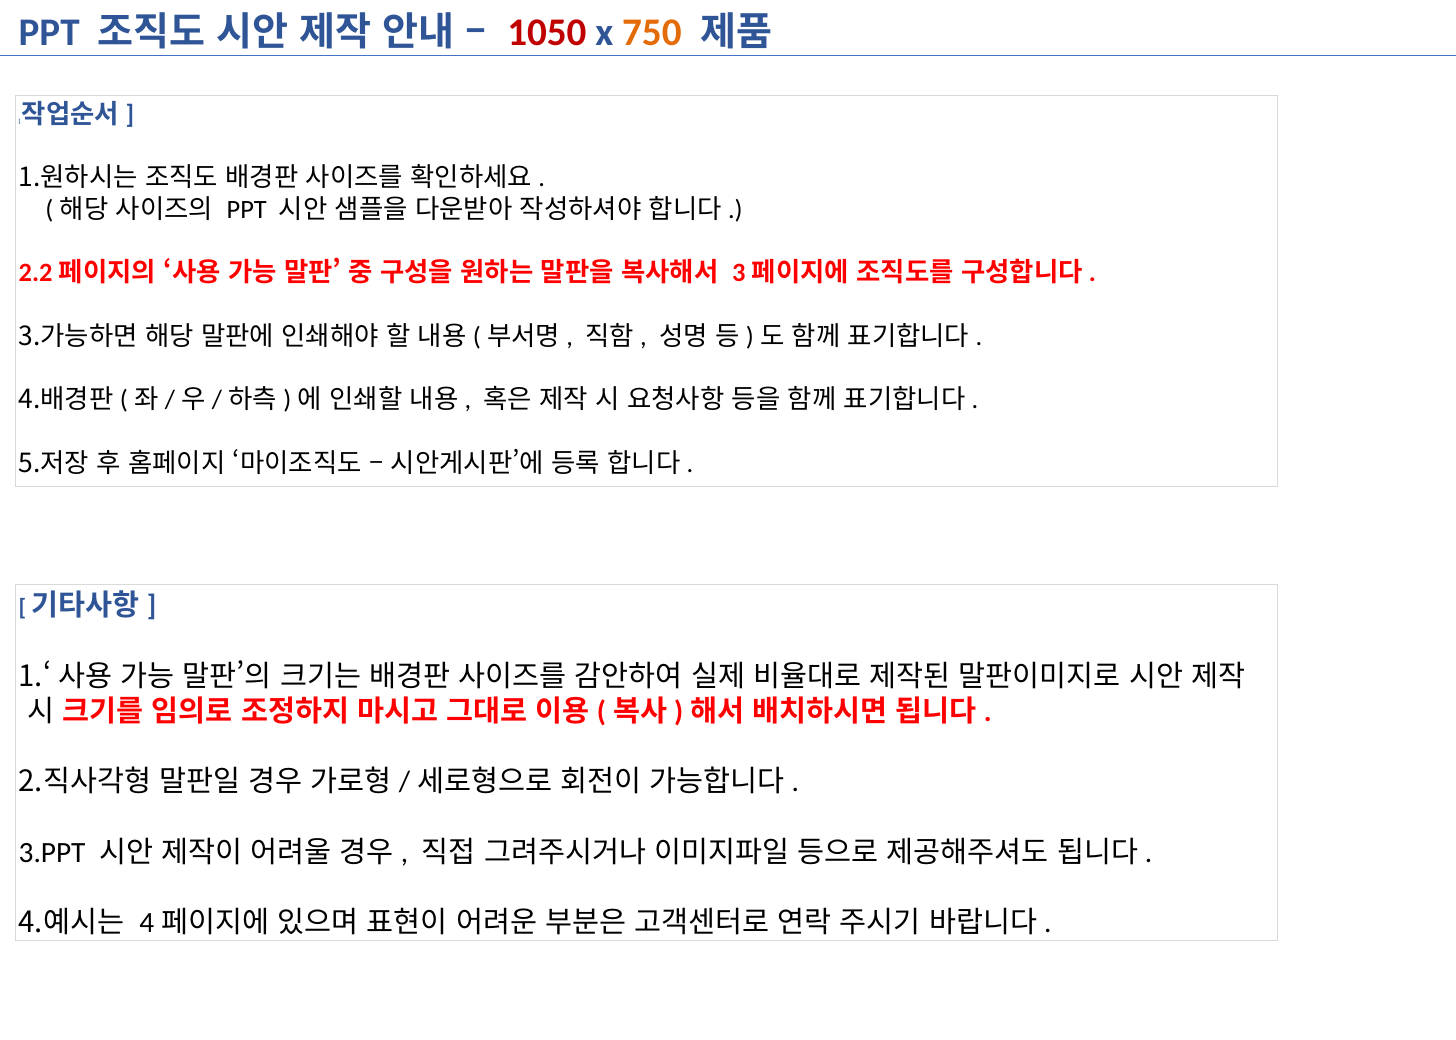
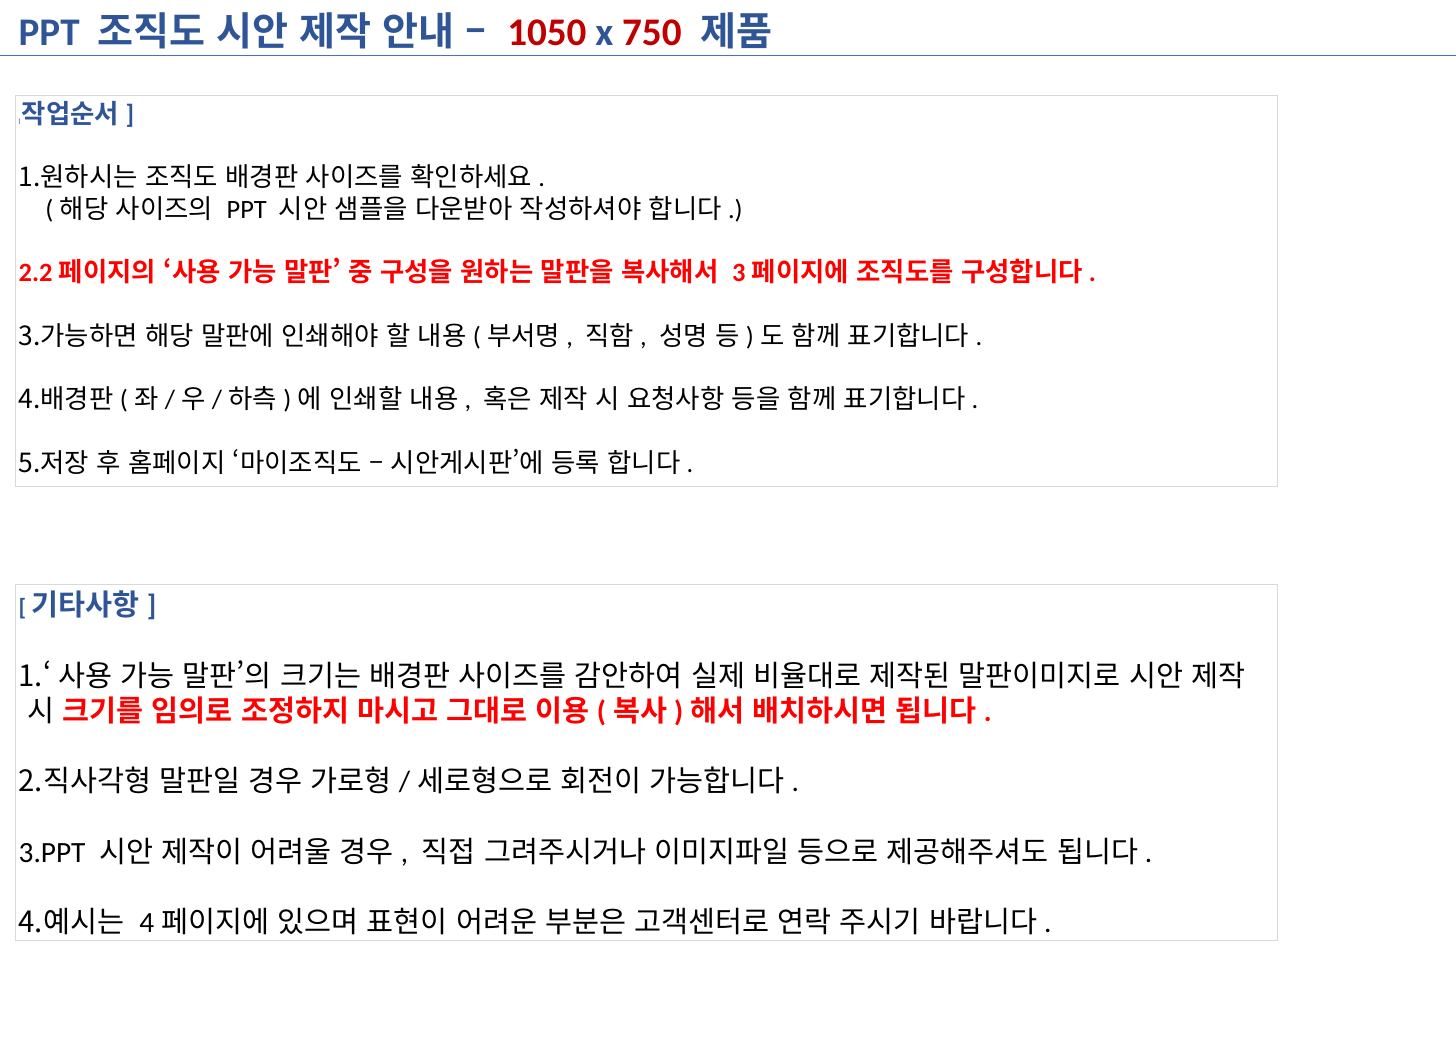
750 colour: orange -> red (652, 32)
